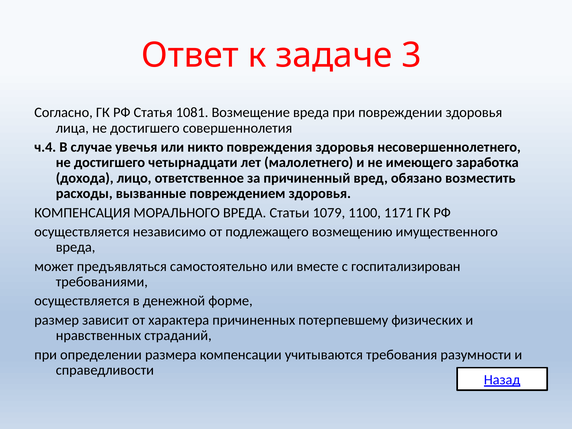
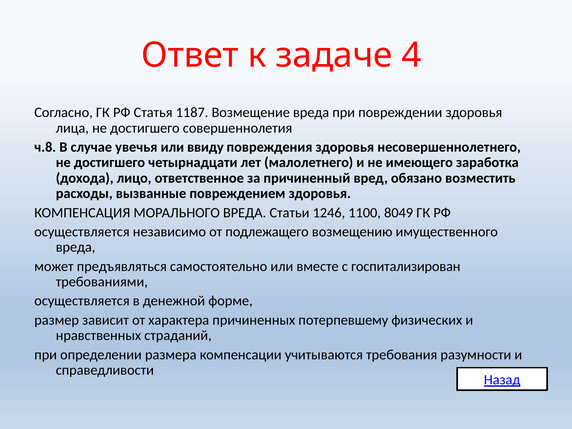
3: 3 -> 4 (412, 55)
1081: 1081 -> 1187 (192, 113)
ч.4: ч.4 -> ч.8 (45, 147)
никто: никто -> ввиду (205, 147)
1079: 1079 -> 1246 (329, 213)
1171: 1171 -> 8049 (399, 213)
